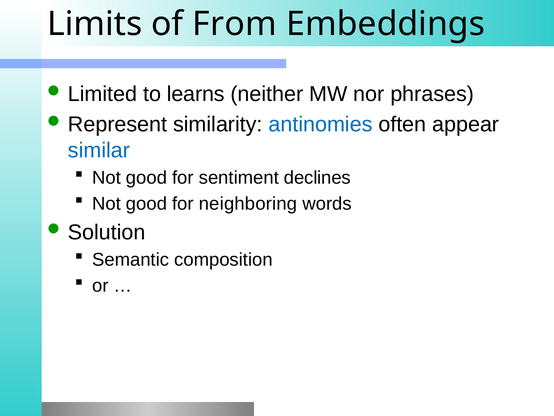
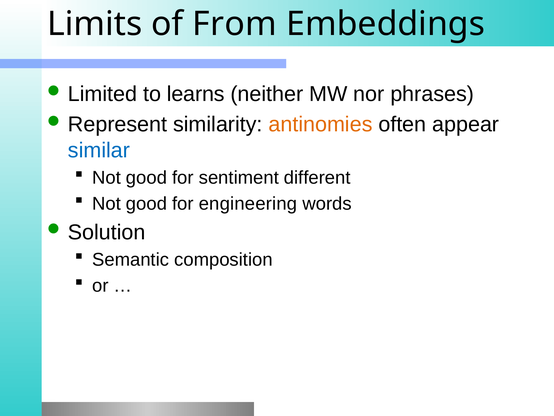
antinomies colour: blue -> orange (321, 124)
declines: declines -> different (317, 178)
neighboring: neighboring -> engineering (248, 203)
